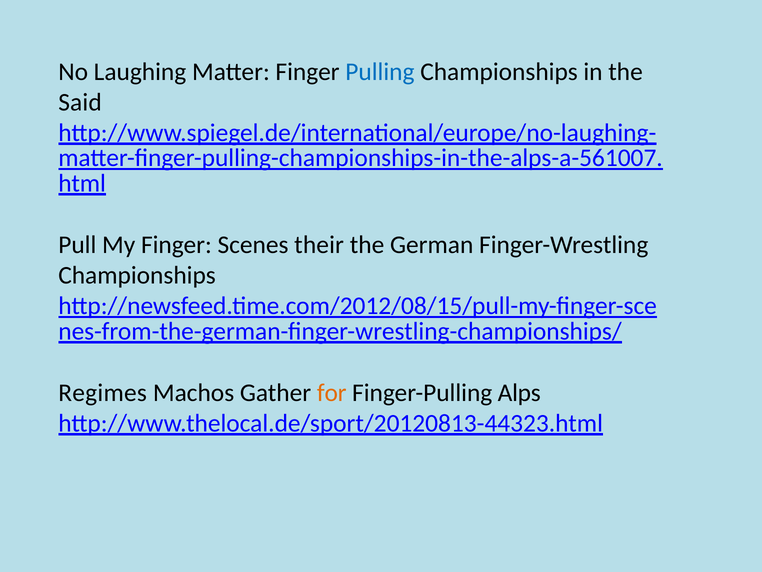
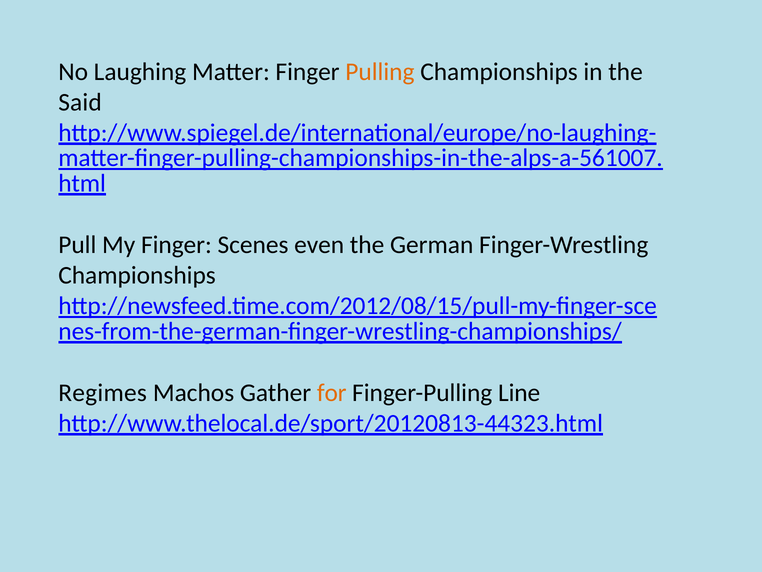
Pulling colour: blue -> orange (380, 72)
their: their -> even (319, 245)
Alps: Alps -> Line (519, 393)
